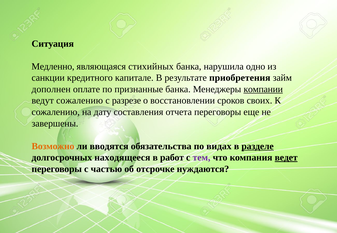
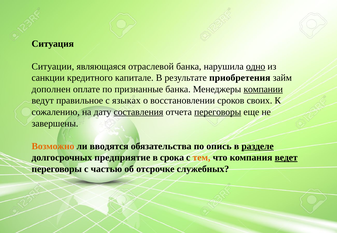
Медленно: Медленно -> Ситуации (53, 67)
стихийных: стихийных -> отраслевой (151, 67)
одно underline: none -> present (256, 67)
ведут сожалению: сожалению -> правильное (80, 101)
разрезе: разрезе -> языках (126, 101)
составления underline: none -> present (138, 112)
переговоры underline: none -> present (218, 112)
видах: видах -> опись (219, 146)
находящееся: находящееся -> предприятие (122, 158)
работ: работ -> срока (172, 158)
тем colour: purple -> orange (202, 158)
нуждаются: нуждаются -> служебных (203, 169)
